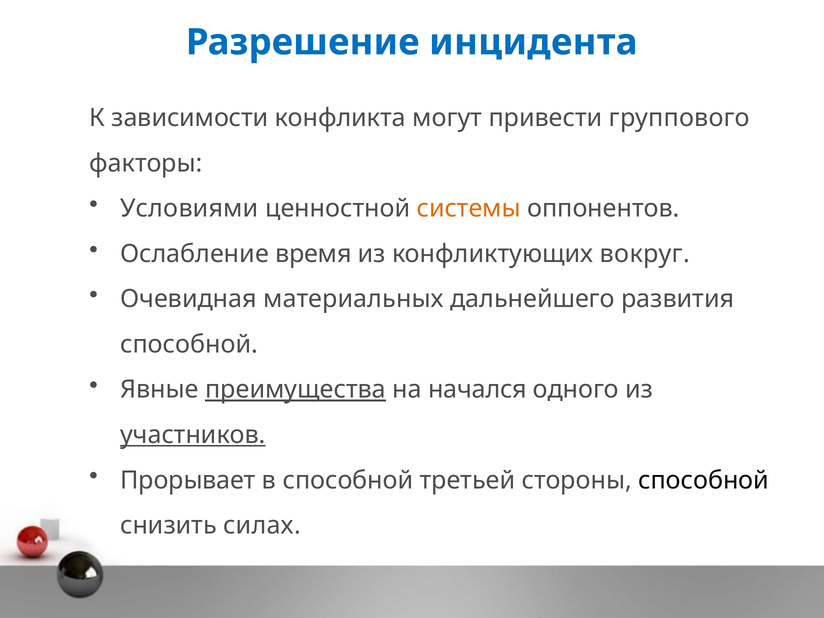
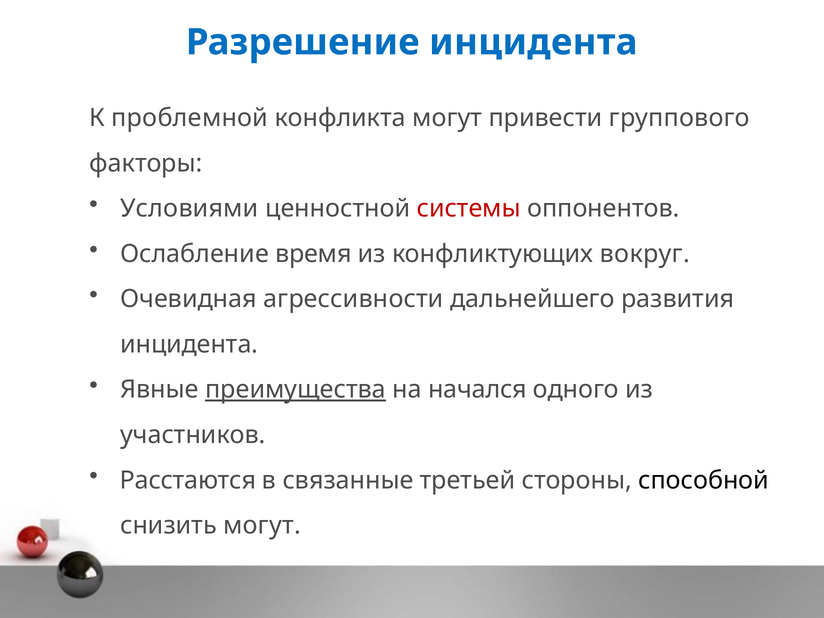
зависимости: зависимости -> проблемной (190, 118)
системы colour: orange -> red (469, 209)
материальных: материальных -> агрессивности (353, 299)
способной: способной -> инцидента (189, 344)
участников underline: present -> none (193, 435)
Прорывает: Прорывает -> Расстаются (188, 480)
в способной: способной -> связанные (348, 480)
снизить силах: силах -> могут (262, 526)
